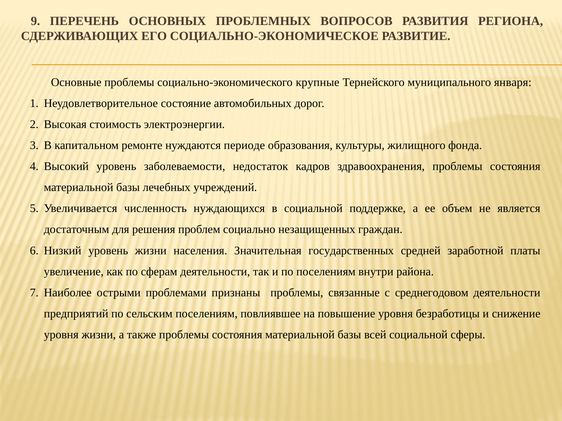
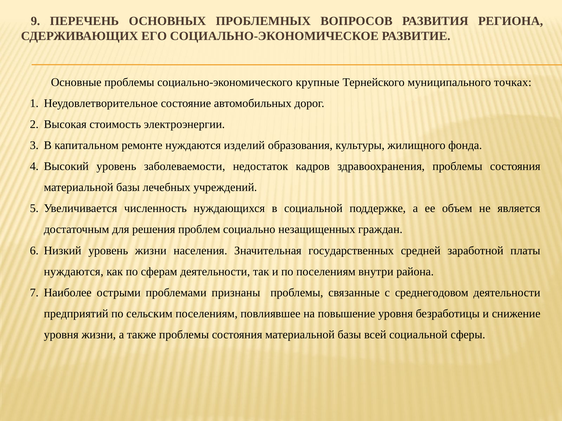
января: января -> точках (513, 82)
периоде: периоде -> изделий (244, 145)
увеличение: увеличение -> нуждаются (74, 272)
